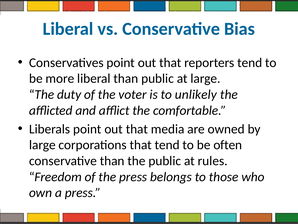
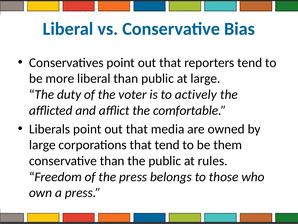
unlikely: unlikely -> actively (196, 94)
often: often -> them (228, 145)
